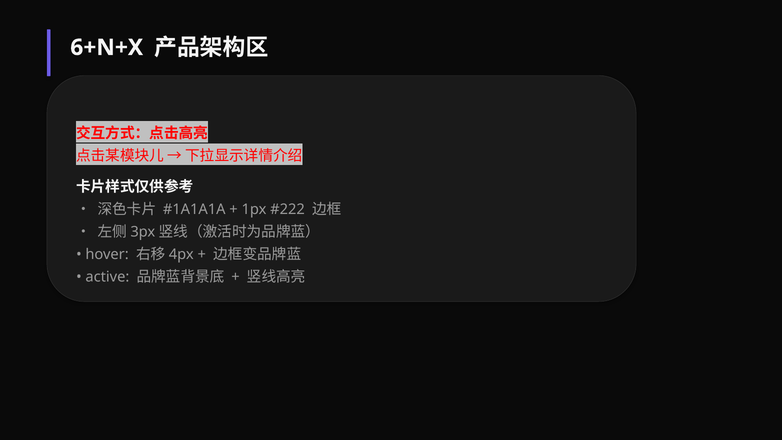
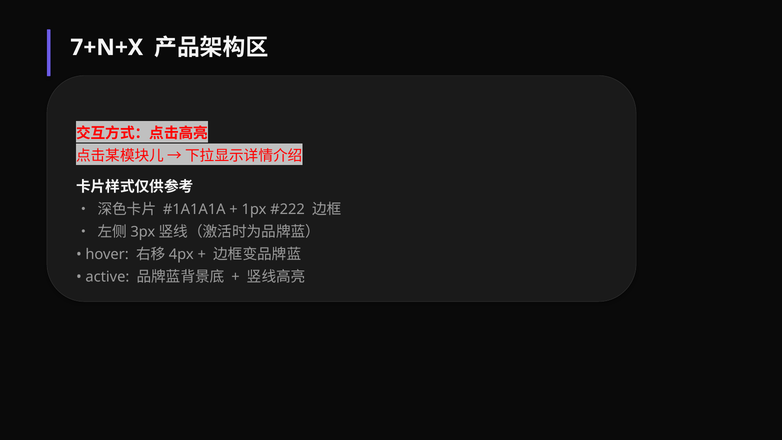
6+N+X: 6+N+X -> 7+N+X (107, 47)
